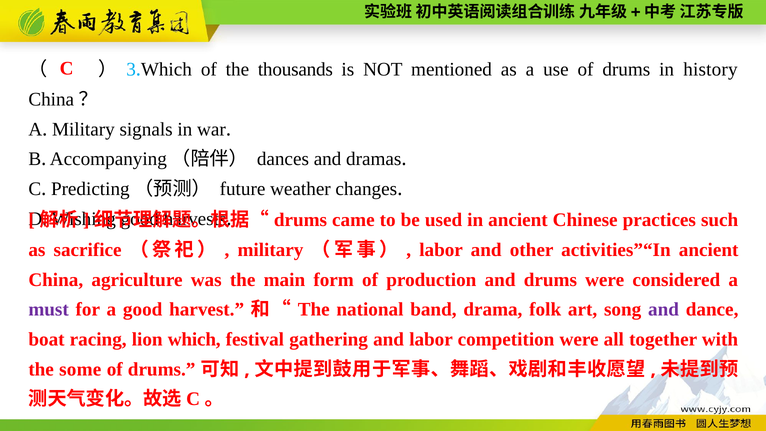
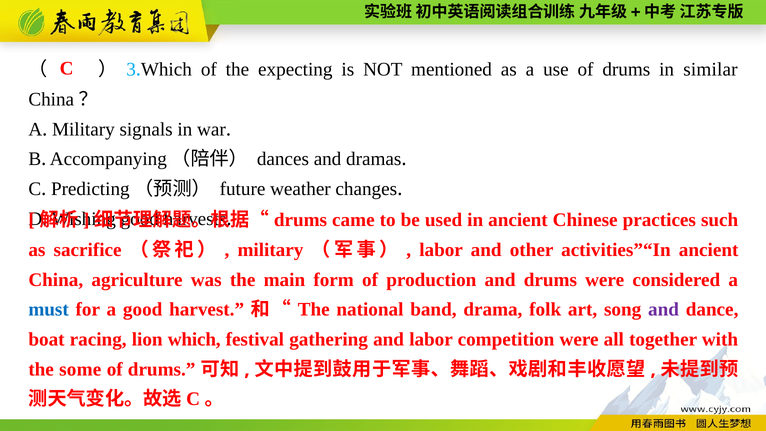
thousands: thousands -> expecting (295, 69)
history: history -> similar (710, 69)
must colour: purple -> blue (49, 310)
